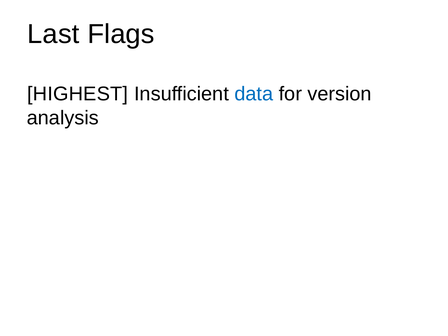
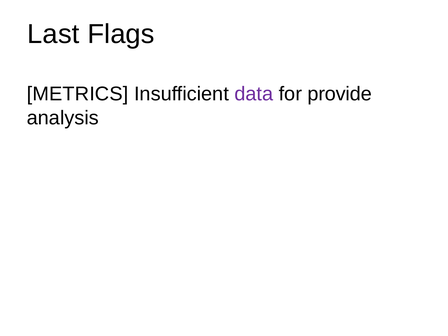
HIGHEST: HIGHEST -> METRICS (78, 94)
data colour: blue -> purple (254, 94)
version: version -> provide (340, 94)
